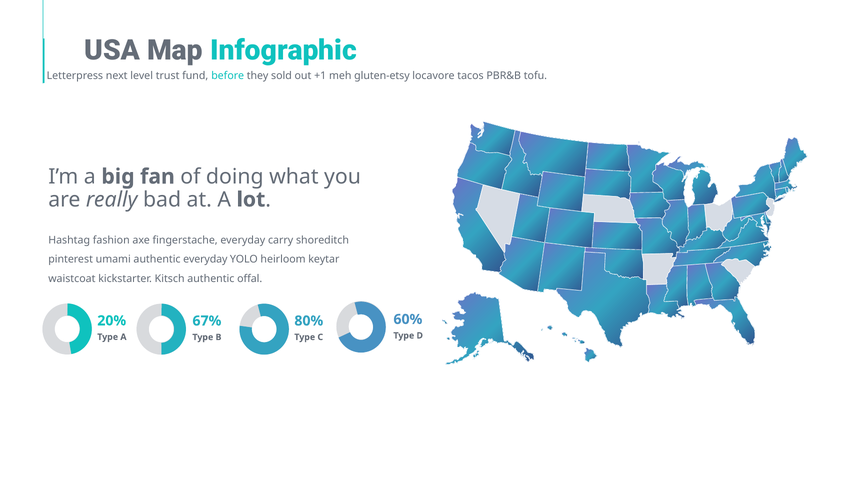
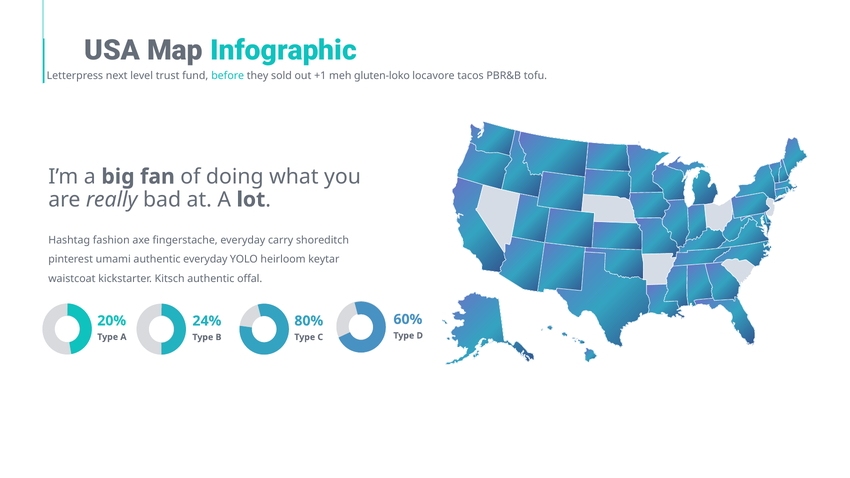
gluten-etsy: gluten-etsy -> gluten-loko (382, 76)
67%: 67% -> 24% (207, 321)
